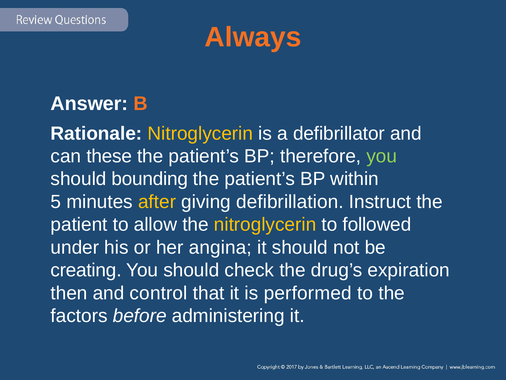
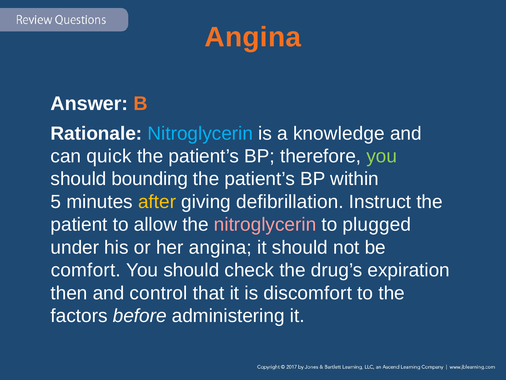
Always: Always -> Angina (253, 37)
Nitroglycerin colour: yellow -> light blue (200, 133)
defibrillator: defibrillator -> knowledge (339, 133)
these: these -> quick (109, 156)
nitroglycerin colour: yellow -> pink (265, 224)
followed: followed -> plugged (377, 224)
creating: creating -> comfort (86, 270)
performed: performed -> discomfort (308, 293)
